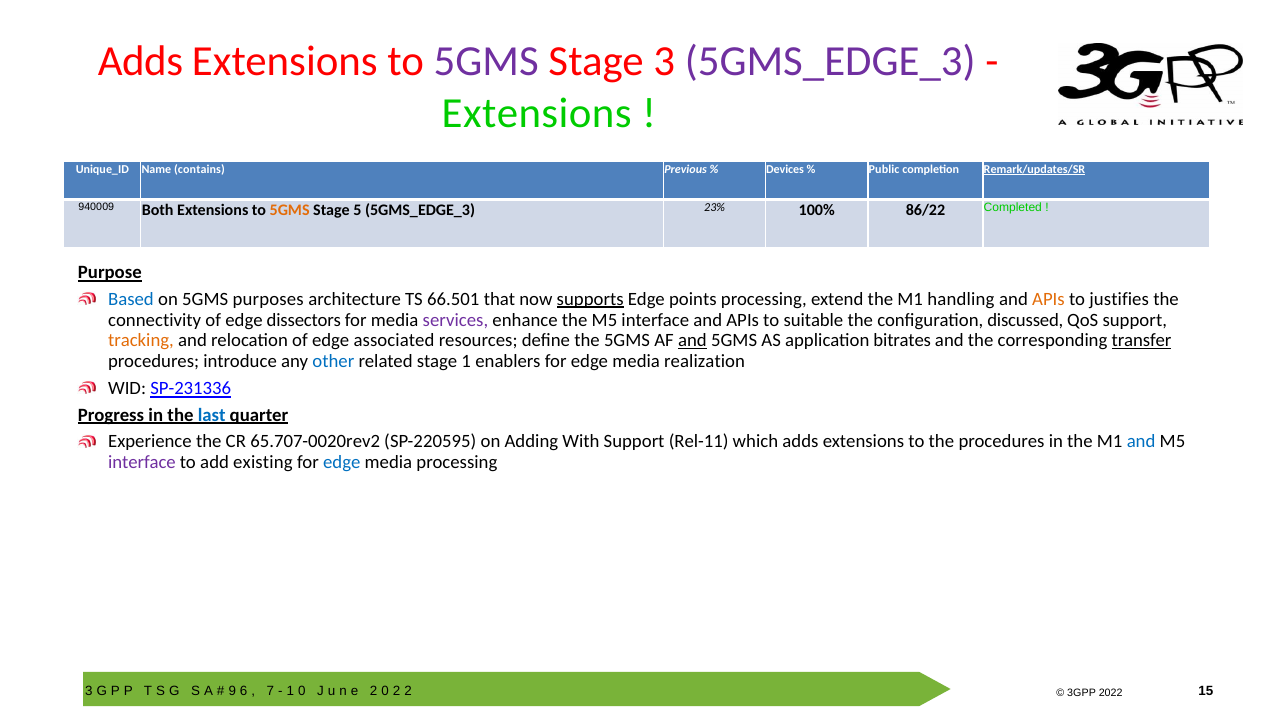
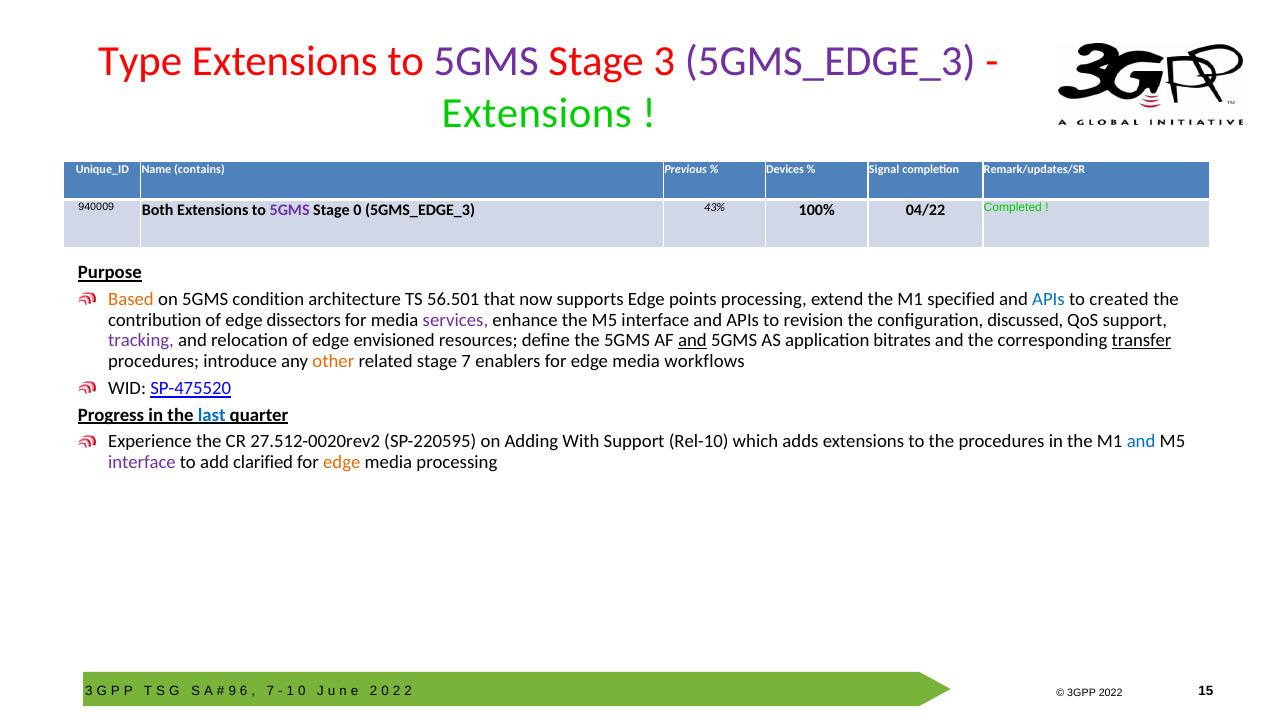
Adds: Adds -> Type (140, 62)
Public: Public -> Signal (884, 169)
Remark/updates/SR underline: present -> none (1035, 169)
5GMS colour: orange -> purple (290, 210)
Stage 5: 5 -> 0 (357, 210)
23%: 23% -> 43% (715, 208)
86/22: 86/22 -> 04/22 (926, 210)
Based colour: blue -> orange (131, 299)
purposes: purposes -> condition (268, 299)
66.501: 66.501 -> 56.501 (453, 299)
supports underline: present -> none (590, 299)
handling: handling -> specified (961, 299)
APIs colour: orange -> blue (1048, 299)
justifies: justifies -> created (1119, 299)
connectivity: connectivity -> contribution (155, 320)
suitable: suitable -> revision (813, 320)
tracking colour: orange -> purple (141, 341)
associated: associated -> envisioned (394, 341)
other colour: blue -> orange (333, 362)
stage 1: 1 -> 7 (466, 362)
realization: realization -> workflows (705, 362)
SP-231336: SP-231336 -> SP-475520 (191, 389)
65.707-0020rev2: 65.707-0020rev2 -> 27.512-0020rev2 (315, 442)
Rel-11: Rel-11 -> Rel-10 (699, 442)
existing: existing -> clarified (263, 463)
edge colour: blue -> orange (342, 463)
